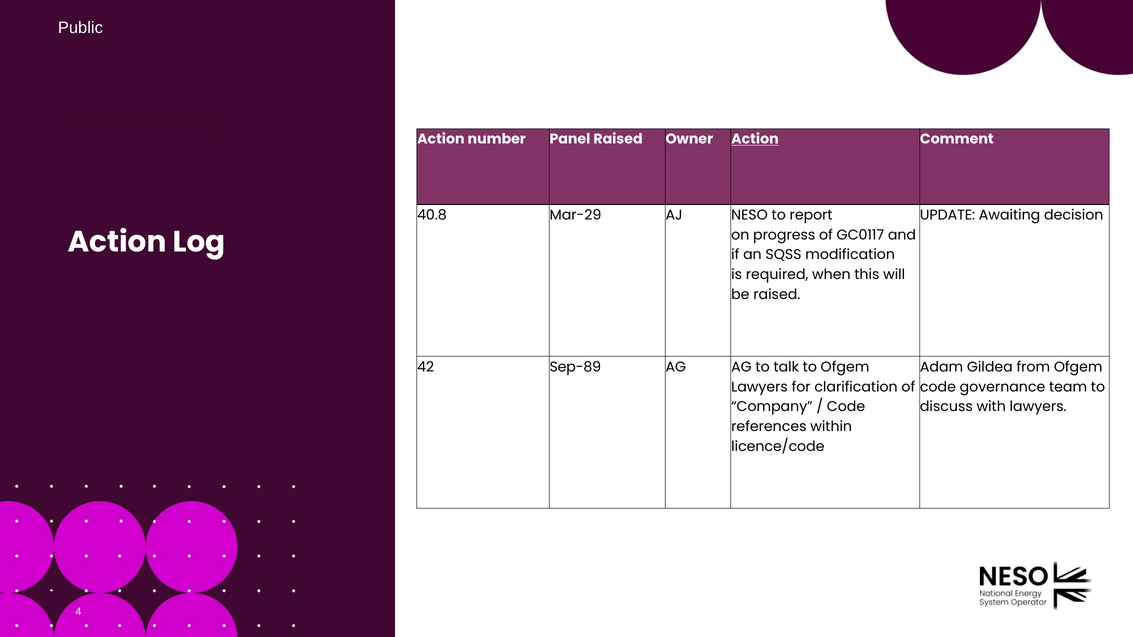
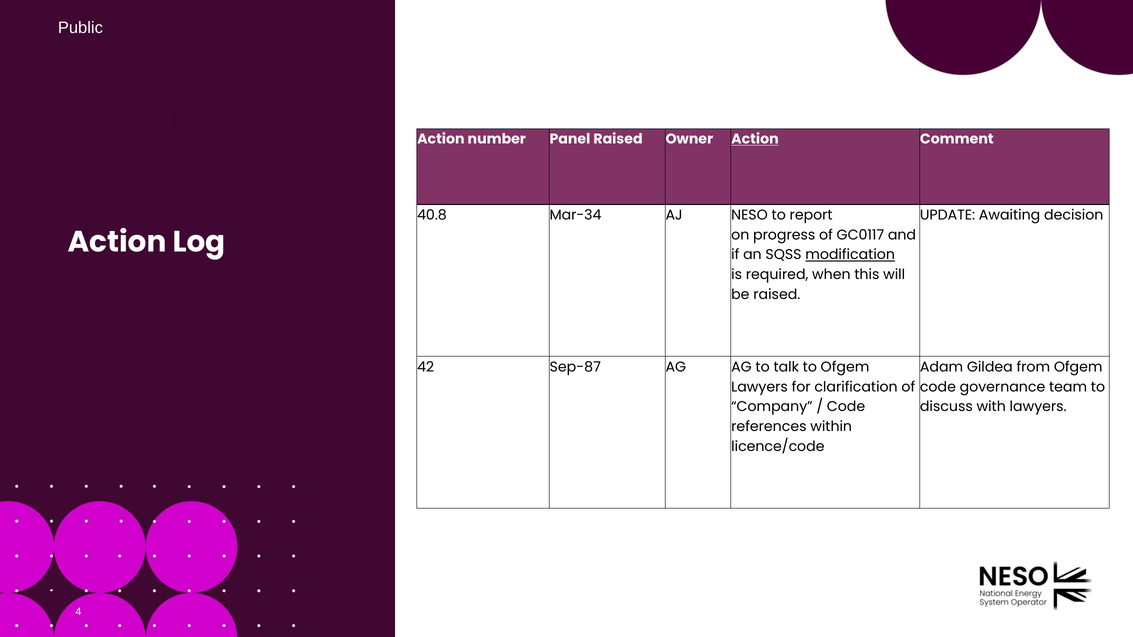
Mar-29: Mar-29 -> Mar-34 (576, 215)
modification underline: none -> present (850, 255)
Sep-89: Sep-89 -> Sep-87 (575, 367)
